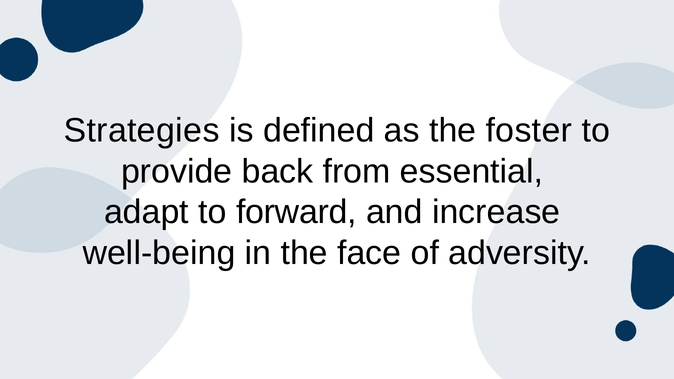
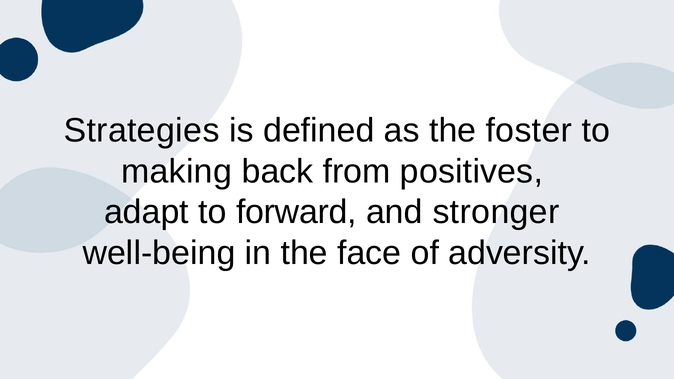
provide: provide -> making (177, 172)
essential: essential -> positives (471, 172)
increase: increase -> stronger (496, 212)
